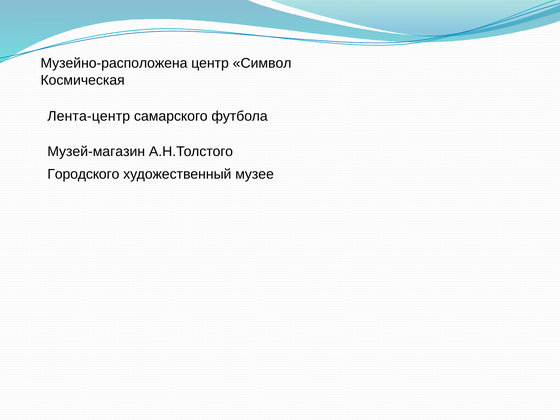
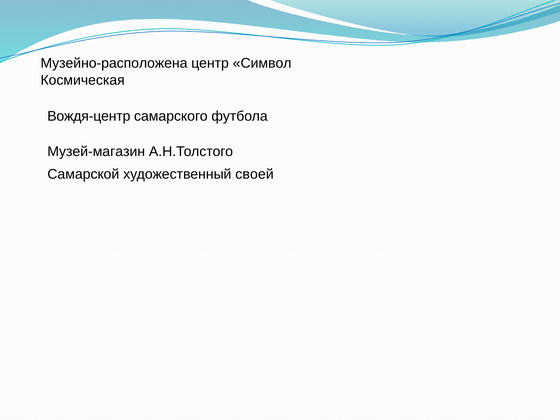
Лента-центр: Лента-центр -> Вождя-центр (89, 116)
Городского: Городского -> Самарской (83, 174)
музее: музее -> своей (255, 174)
